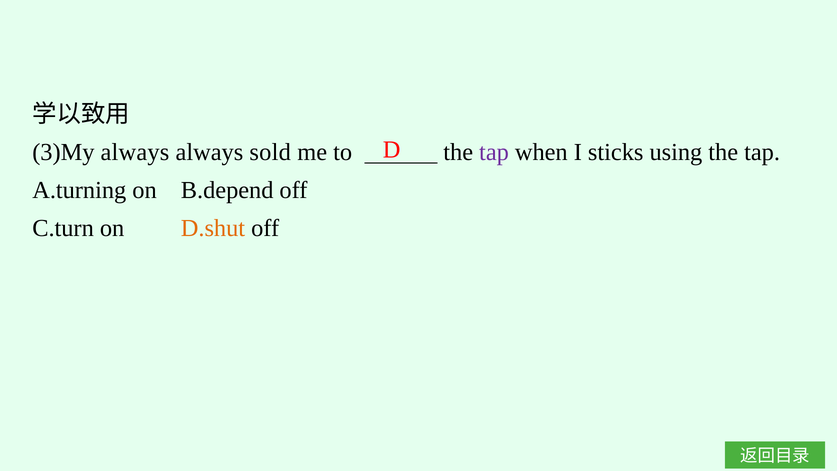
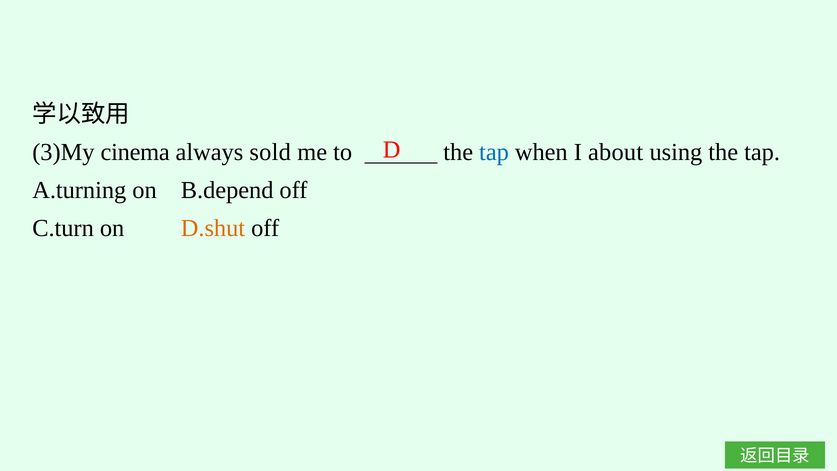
3)My always: always -> cinema (135, 152)
tap colour: purple -> blue (494, 152)
sticks: sticks -> about (616, 152)
